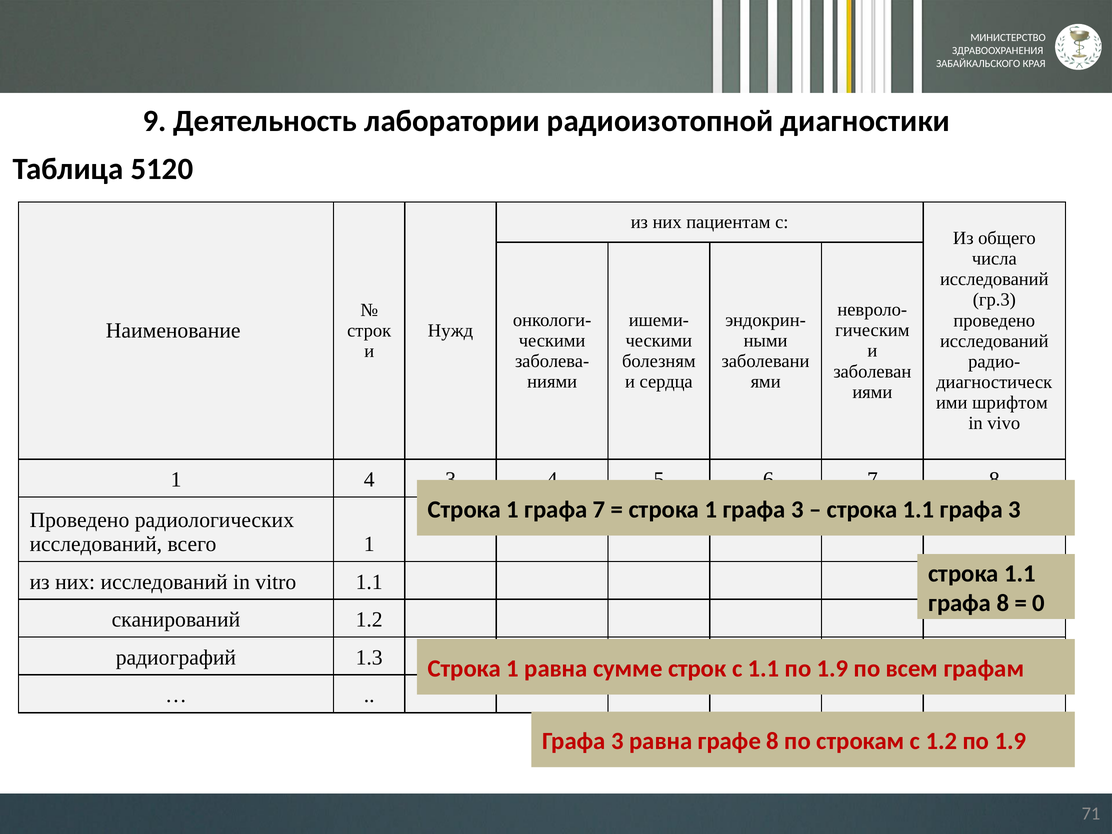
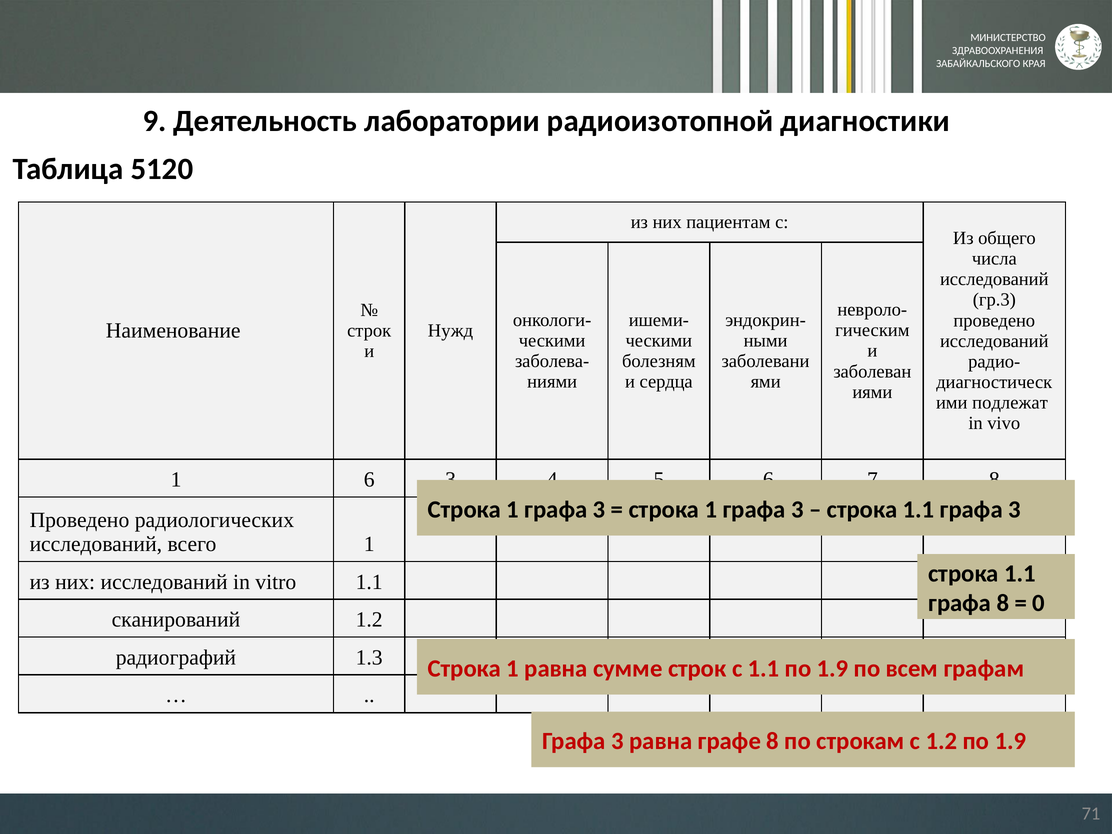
шрифтом: шрифтом -> подлежат (1010, 403)
1 4: 4 -> 6 (369, 480)
7: 7 -> 3 (599, 509)
